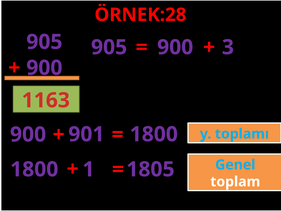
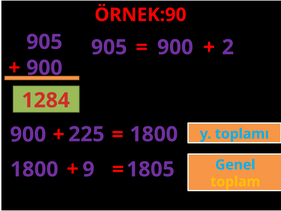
ÖRNEK:28: ÖRNEK:28 -> ÖRNEK:90 (140, 15)
3: 3 -> 2 (228, 47)
1163: 1163 -> 1284 (46, 100)
901: 901 -> 225 (86, 134)
1: 1 -> 9 (88, 169)
toplam colour: white -> yellow (235, 181)
